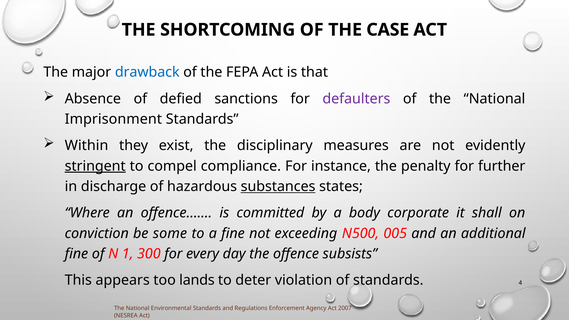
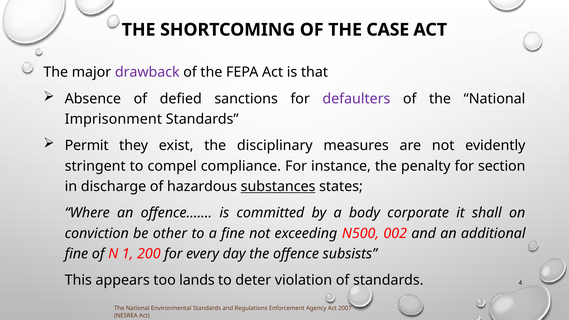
drawback colour: blue -> purple (147, 72)
Within: Within -> Permit (87, 146)
stringent underline: present -> none (95, 166)
further: further -> section (502, 166)
some: some -> other (170, 233)
005: 005 -> 002 (395, 233)
300: 300 -> 200 (149, 254)
